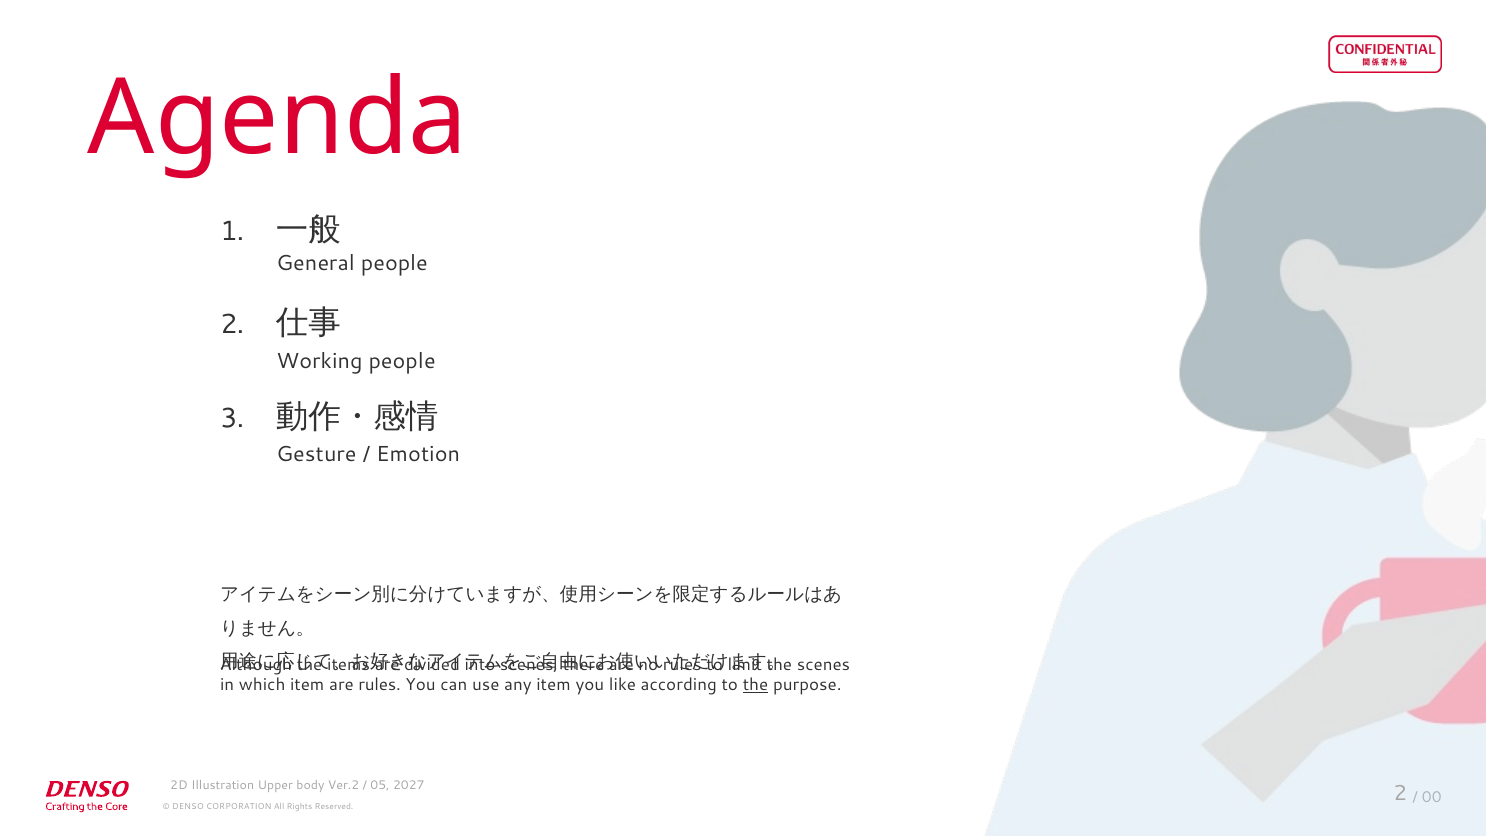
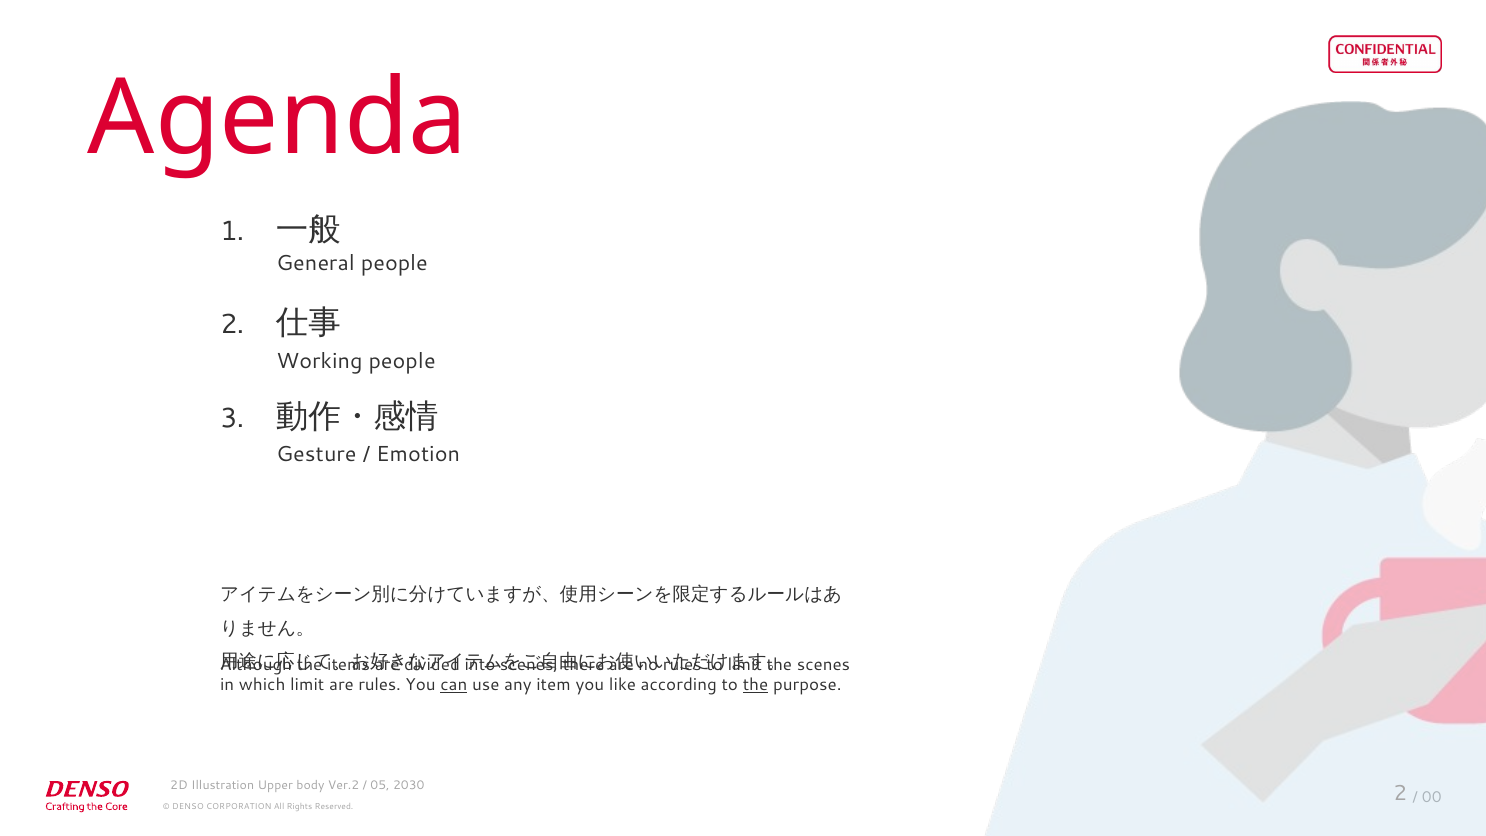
which item: item -> limit (307, 685)
can underline: none -> present (454, 685)
2027: 2027 -> 2030 (409, 786)
